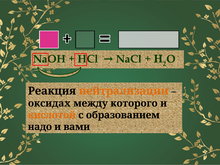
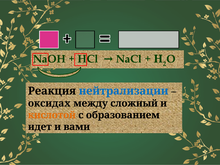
нейтрализации colour: orange -> blue (124, 91)
которого: которого -> сложный (134, 103)
надо: надо -> идет (40, 127)
